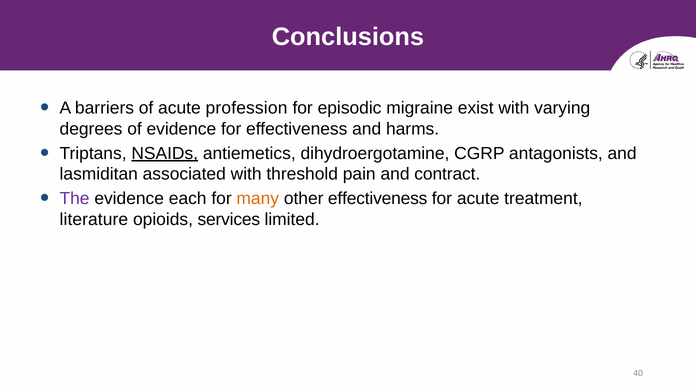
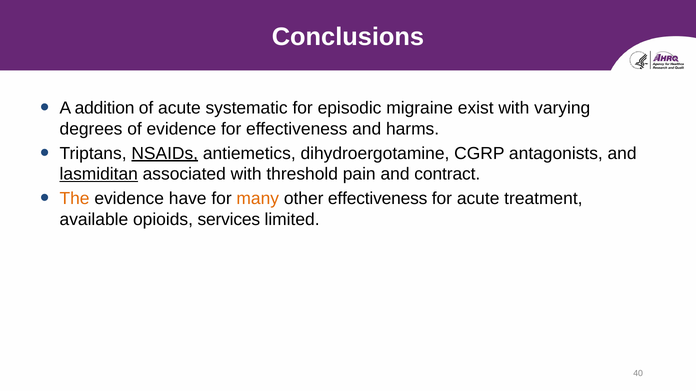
barriers: barriers -> addition (105, 108)
profession: profession -> systematic (247, 108)
lasmiditan underline: none -> present (99, 174)
The colour: purple -> orange (75, 199)
each: each -> have (188, 199)
literature: literature -> available (94, 220)
